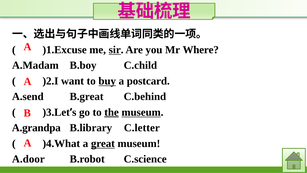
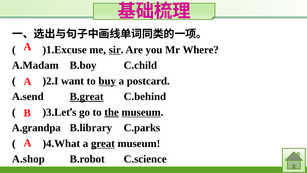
B.great underline: none -> present (87, 96)
C.letter: C.letter -> C.parks (142, 128)
A.door: A.door -> A.shop (28, 159)
